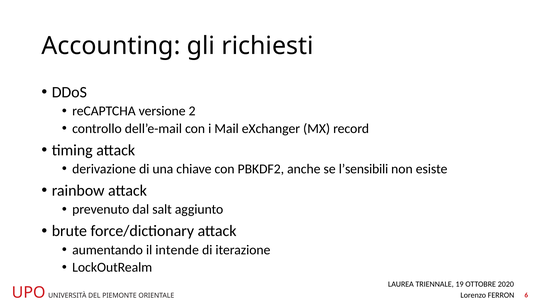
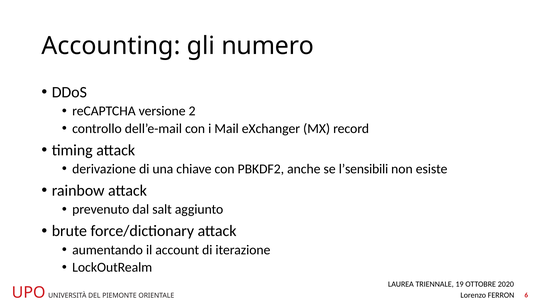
richiesti: richiesti -> numero (268, 46)
intende: intende -> account (177, 250)
